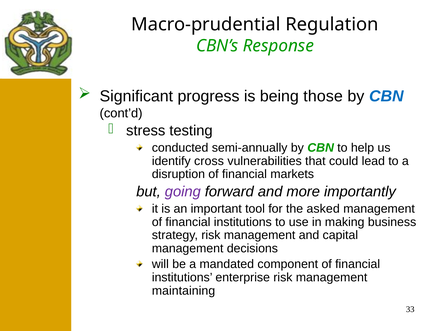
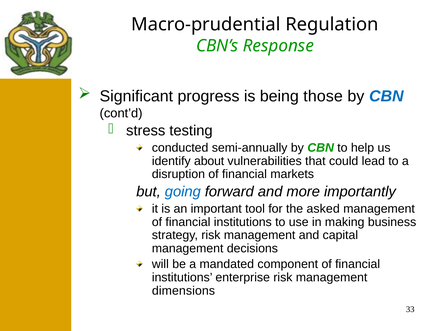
cross: cross -> about (209, 161)
going colour: purple -> blue (183, 192)
maintaining: maintaining -> dimensions (183, 290)
